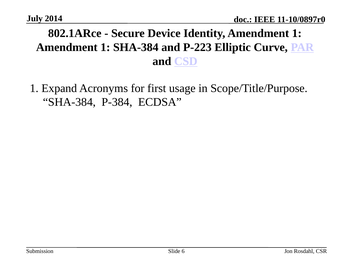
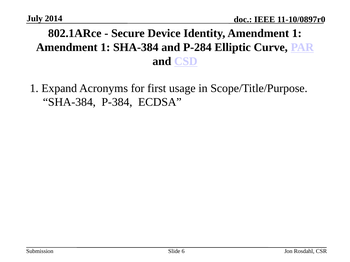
P-223: P-223 -> P-284 (197, 47)
